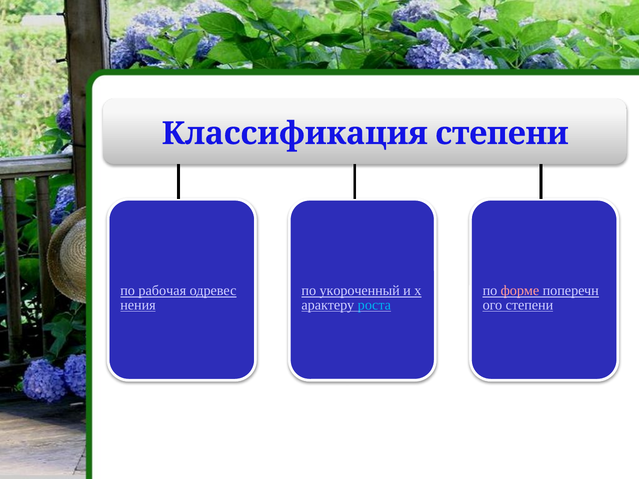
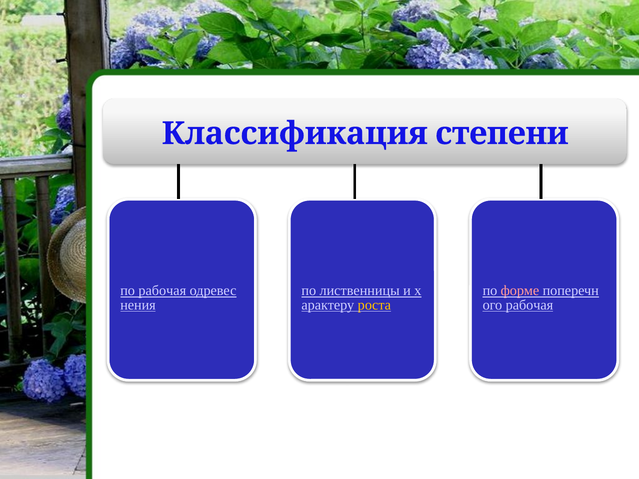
укороченный: укороченный -> лиственницы (360, 291)
роста colour: light blue -> yellow (374, 305)
степени: степени -> рабочая (529, 305)
